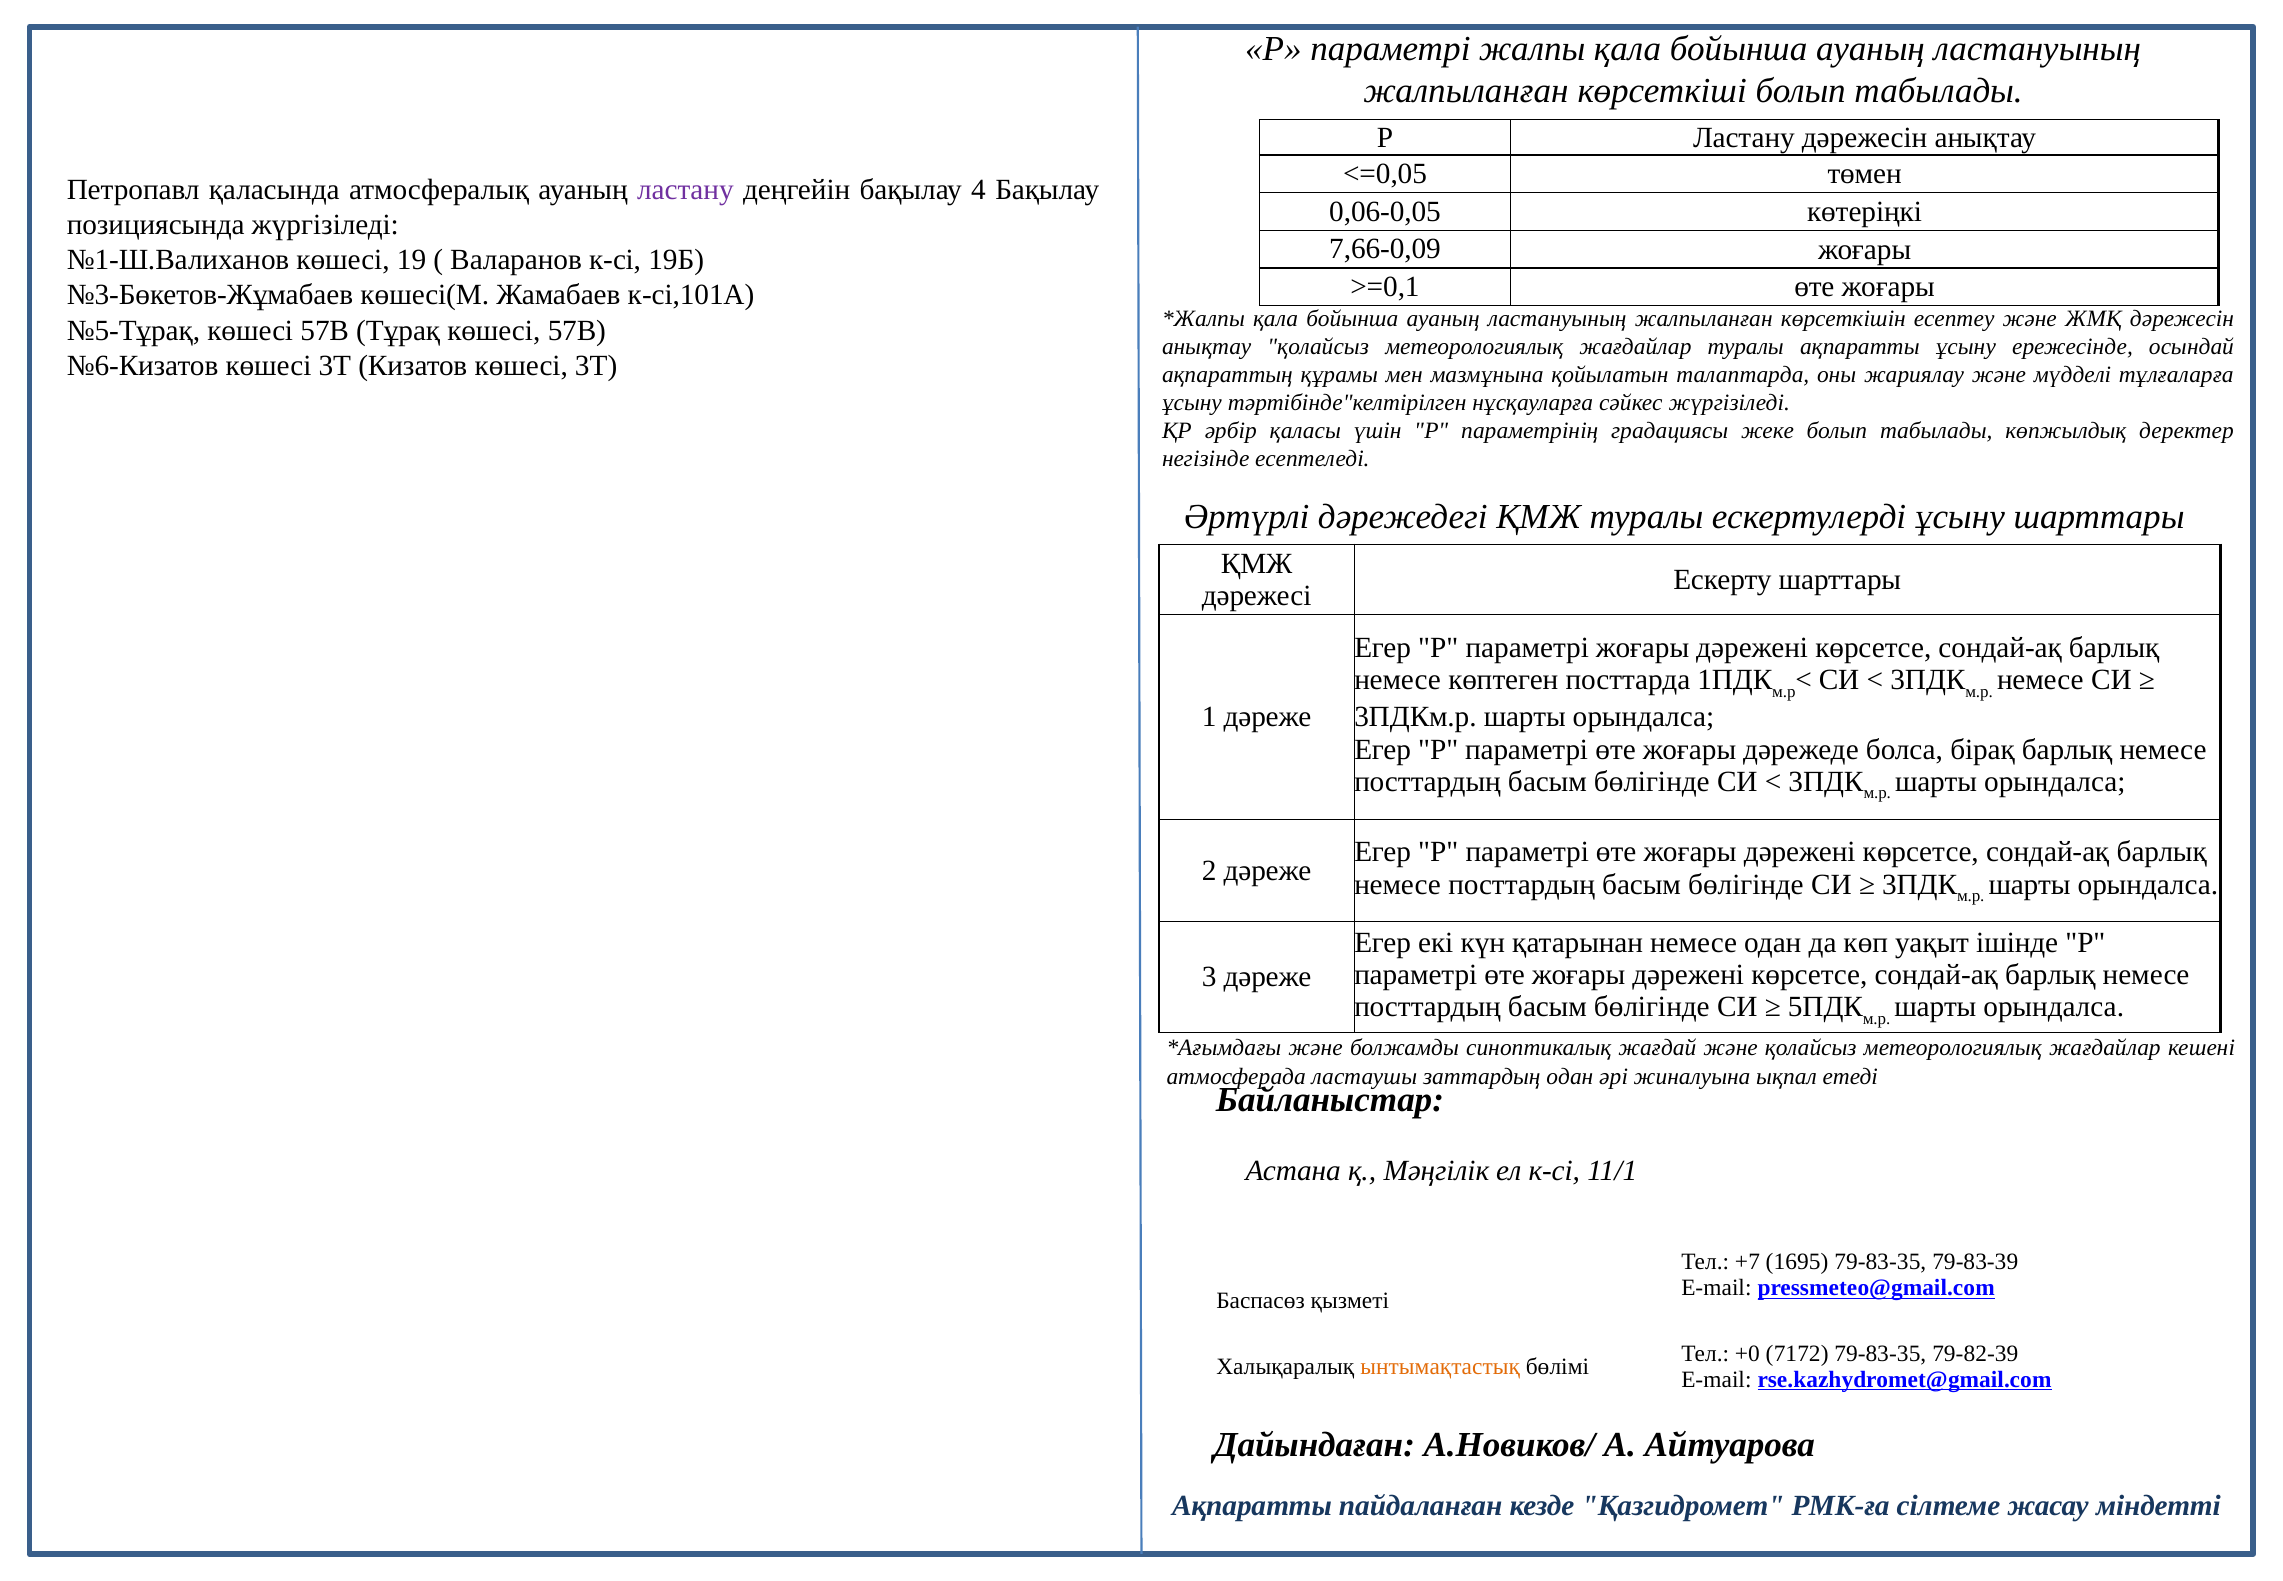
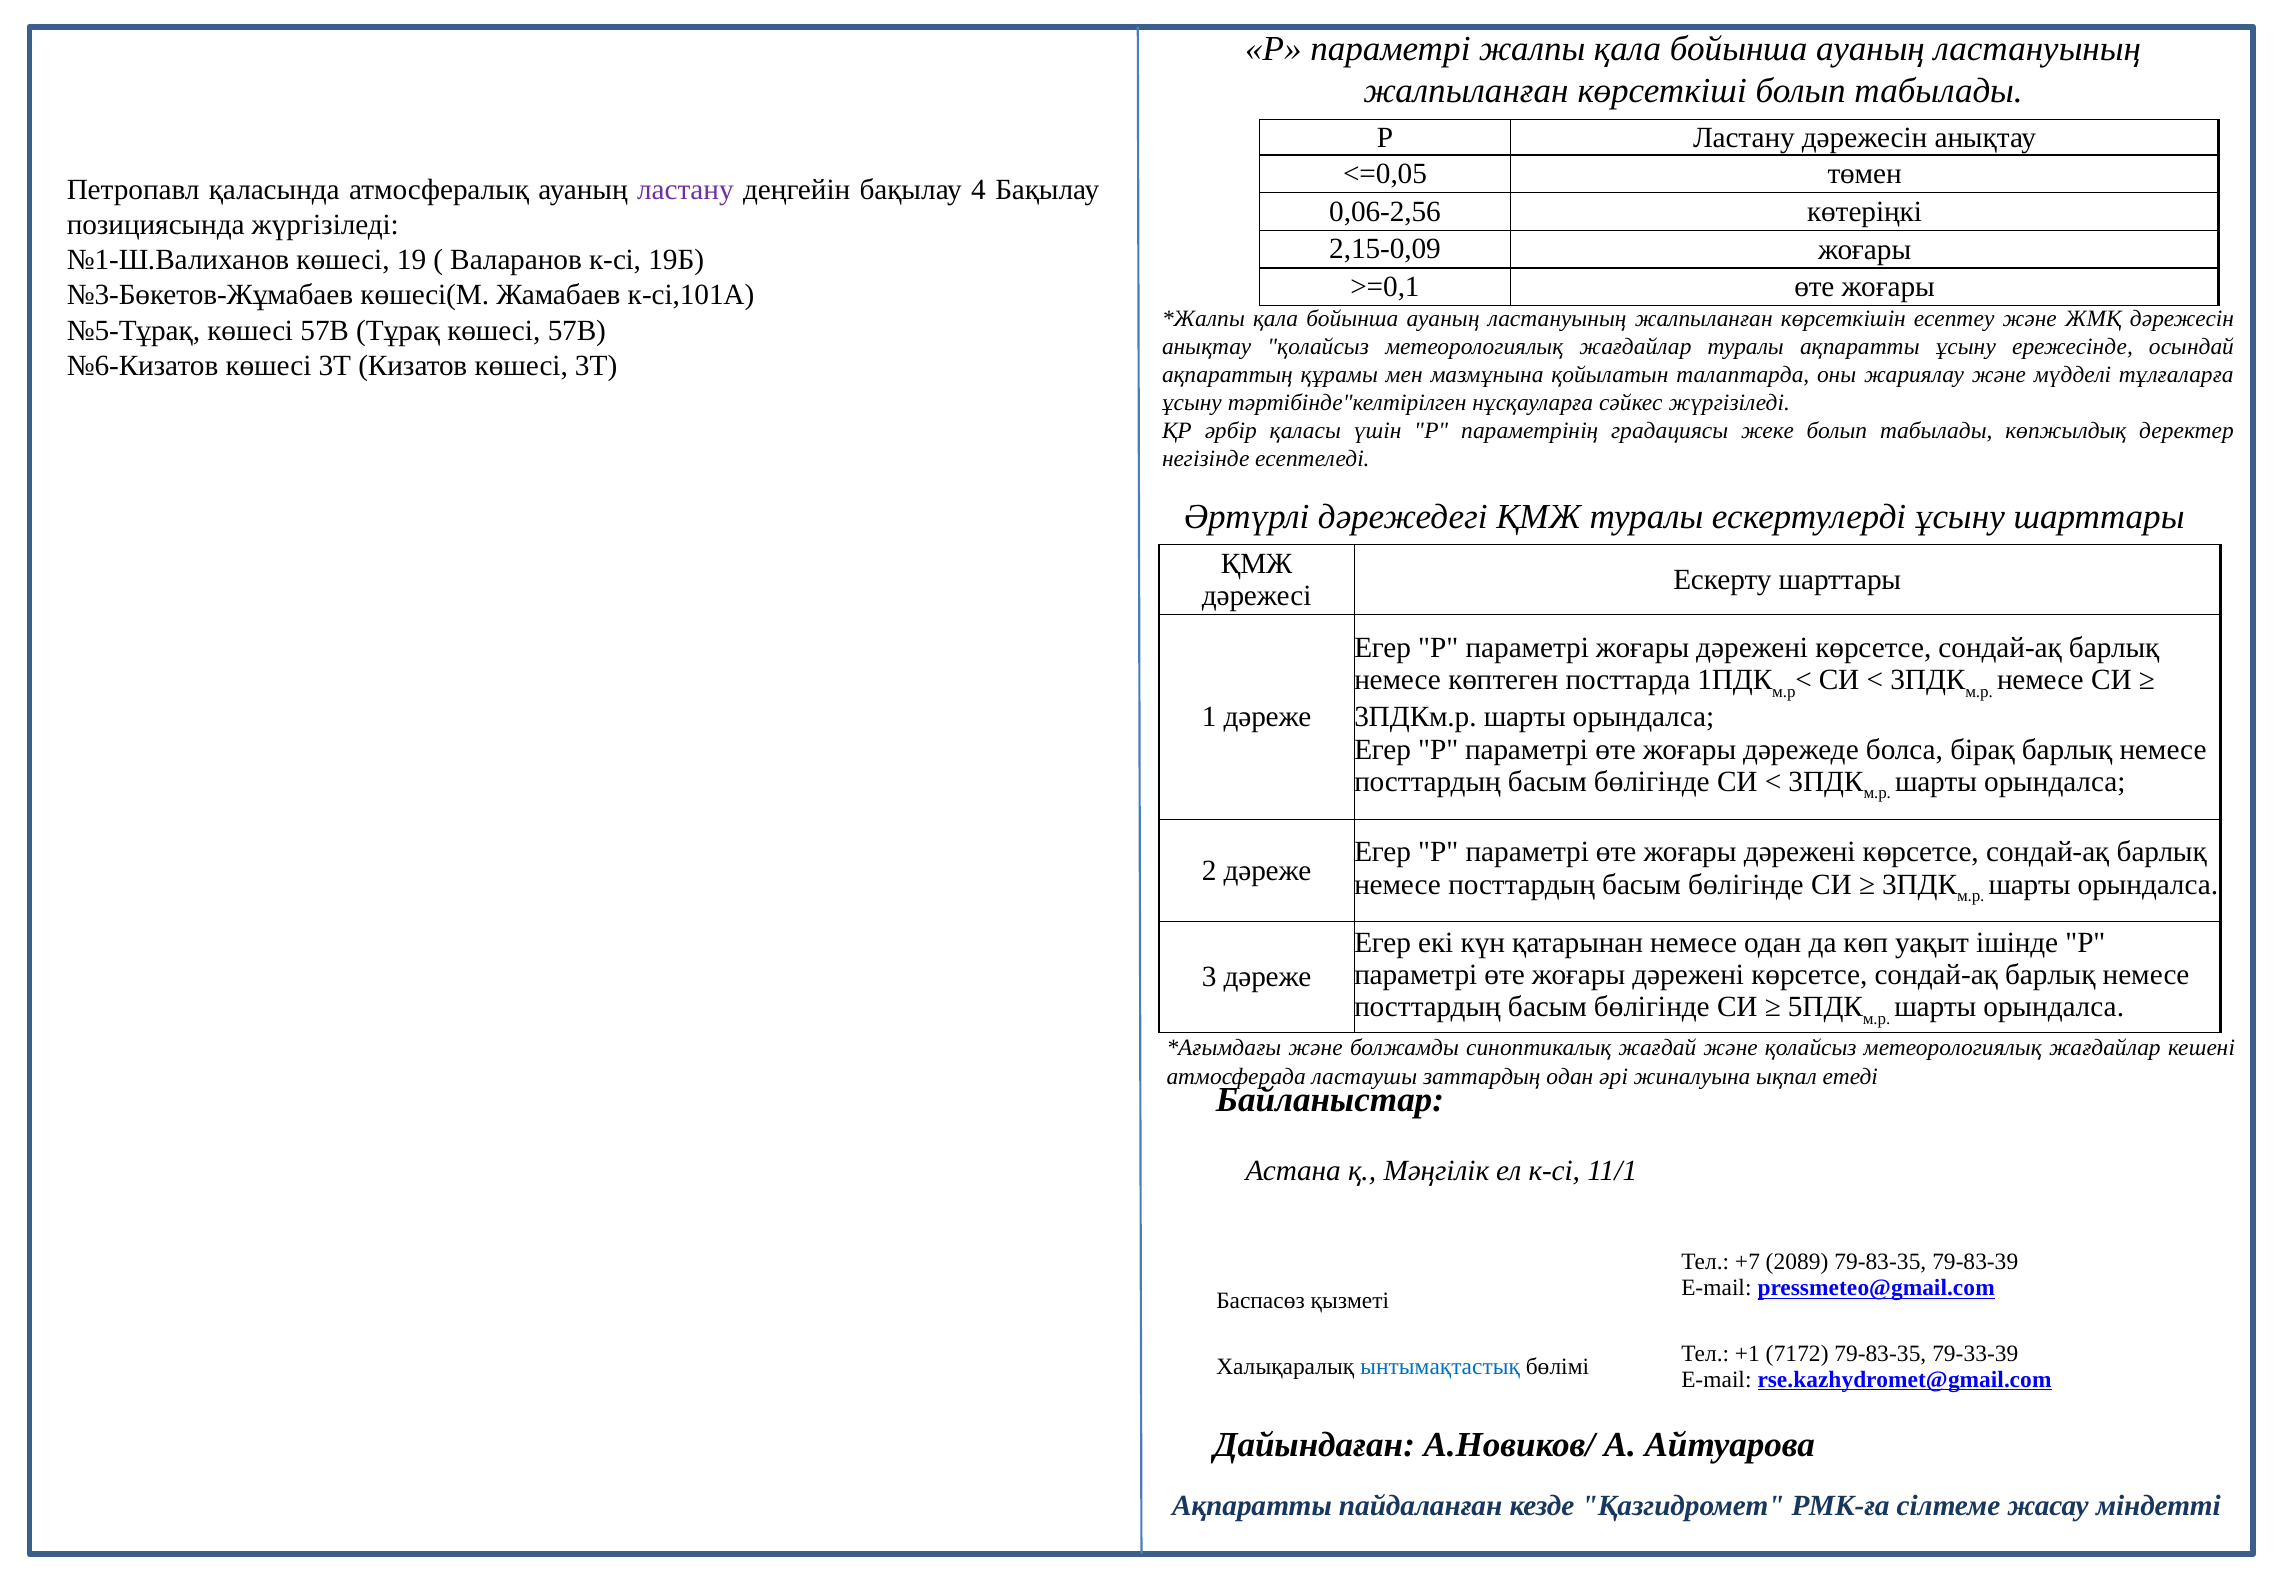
0,06-0,05: 0,06-0,05 -> 0,06-2,56 (1385, 211)
7,66-0,09: 7,66-0,09 -> 2,15-0,09 (1385, 249)
1695: 1695 -> 2089 (1797, 1262)
+0: +0 -> +1 (1747, 1353)
79-82-39: 79-82-39 -> 79-33-39 (1975, 1353)
ынтымақтастық colour: orange -> blue (1440, 1366)
